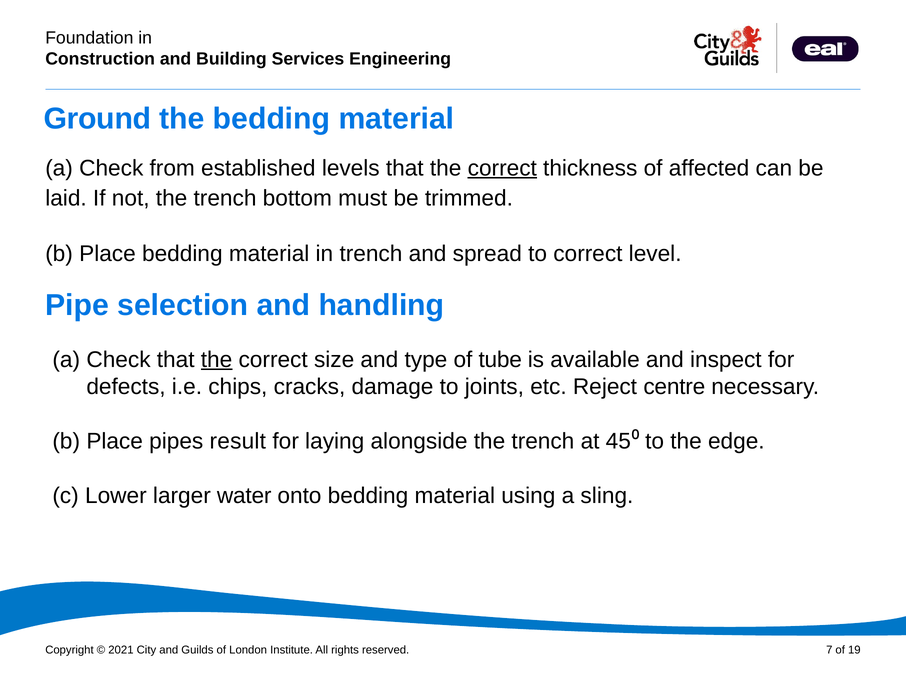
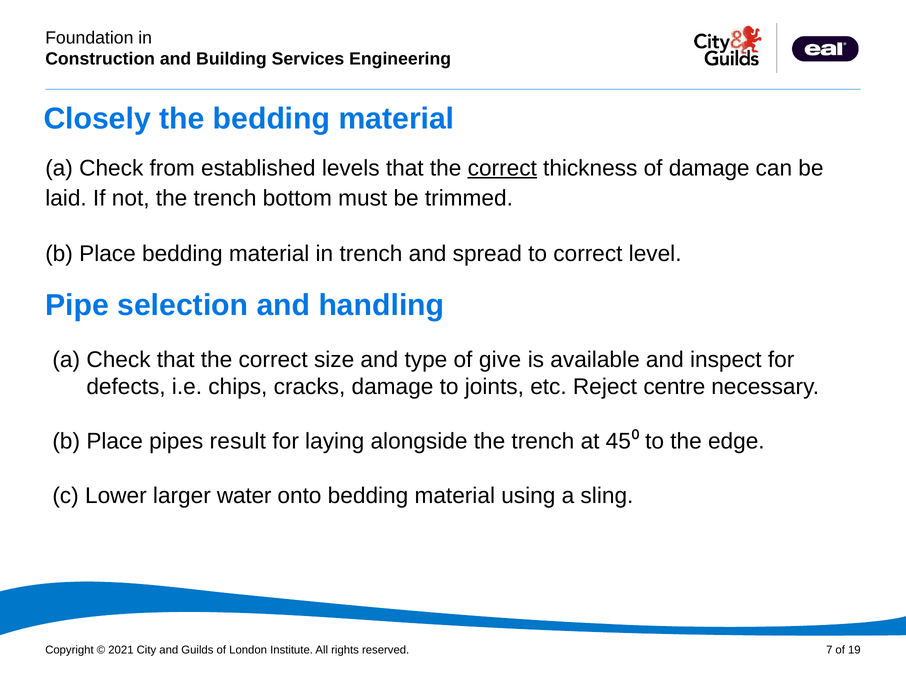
Ground: Ground -> Closely (97, 119)
of affected: affected -> damage (709, 168)
the underline: present -> none (217, 359)
tube: tube -> give (500, 359)
